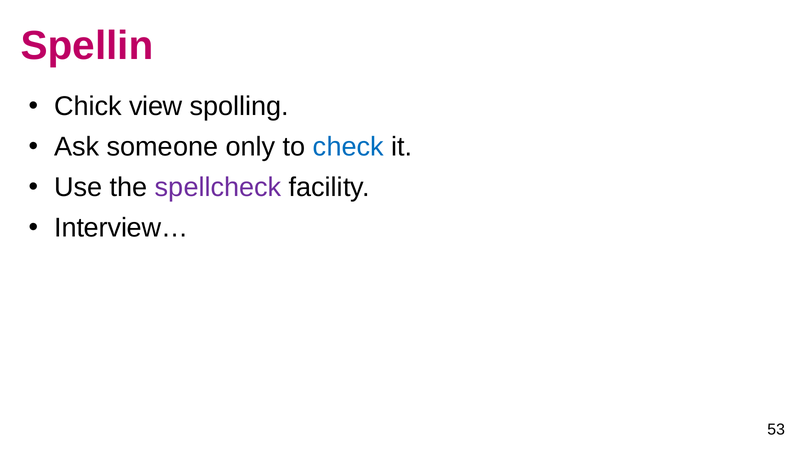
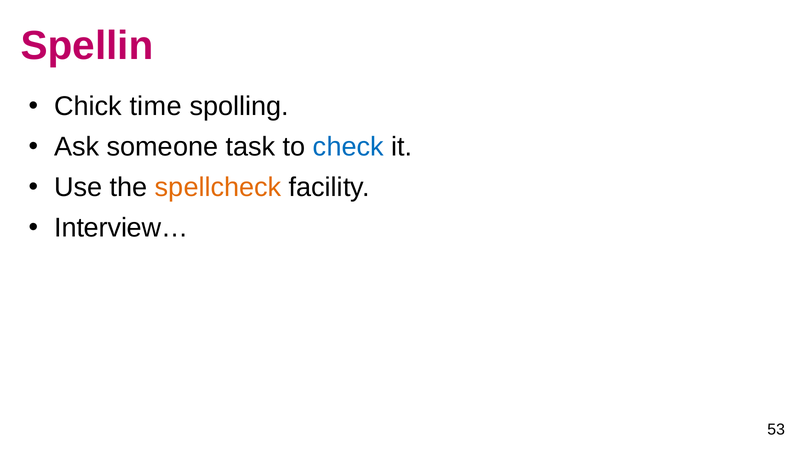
view: view -> time (156, 106)
only: only -> task (251, 147)
spellcheck colour: purple -> orange (218, 187)
